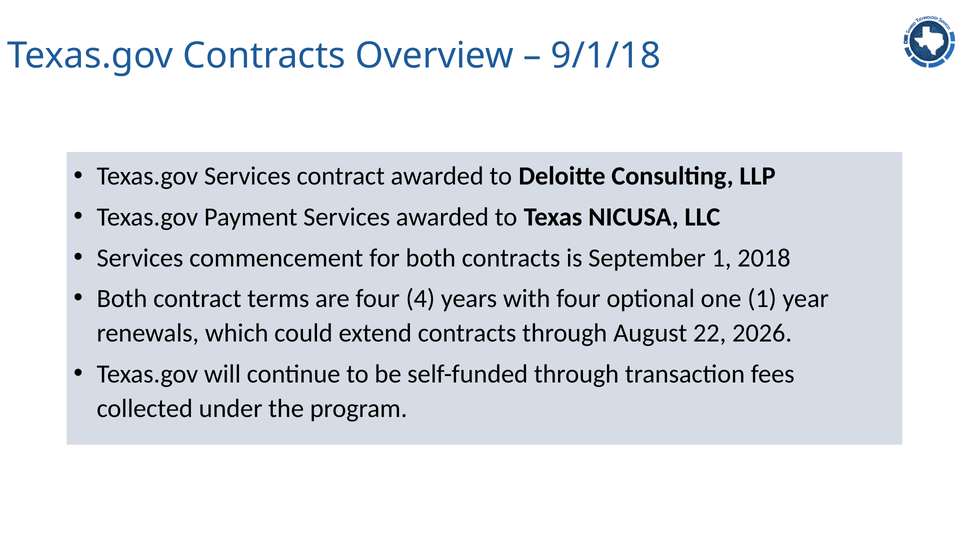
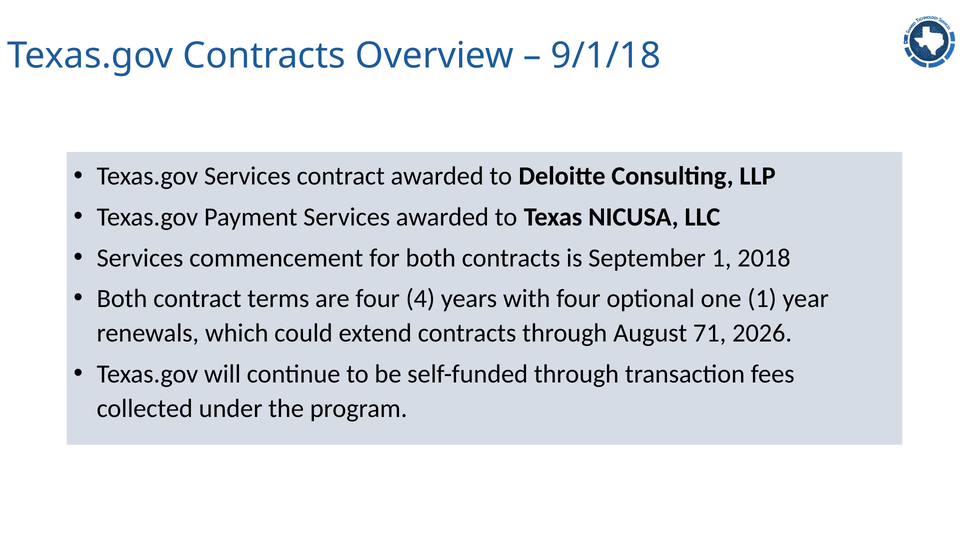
22: 22 -> 71 (710, 333)
